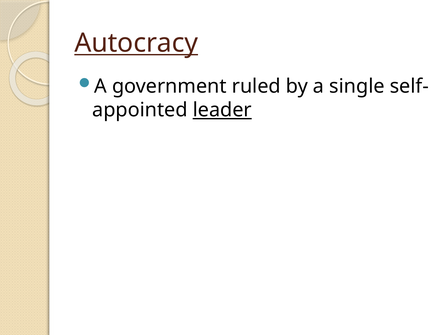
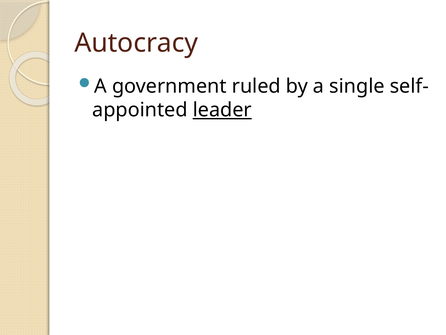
Autocracy underline: present -> none (136, 43)
